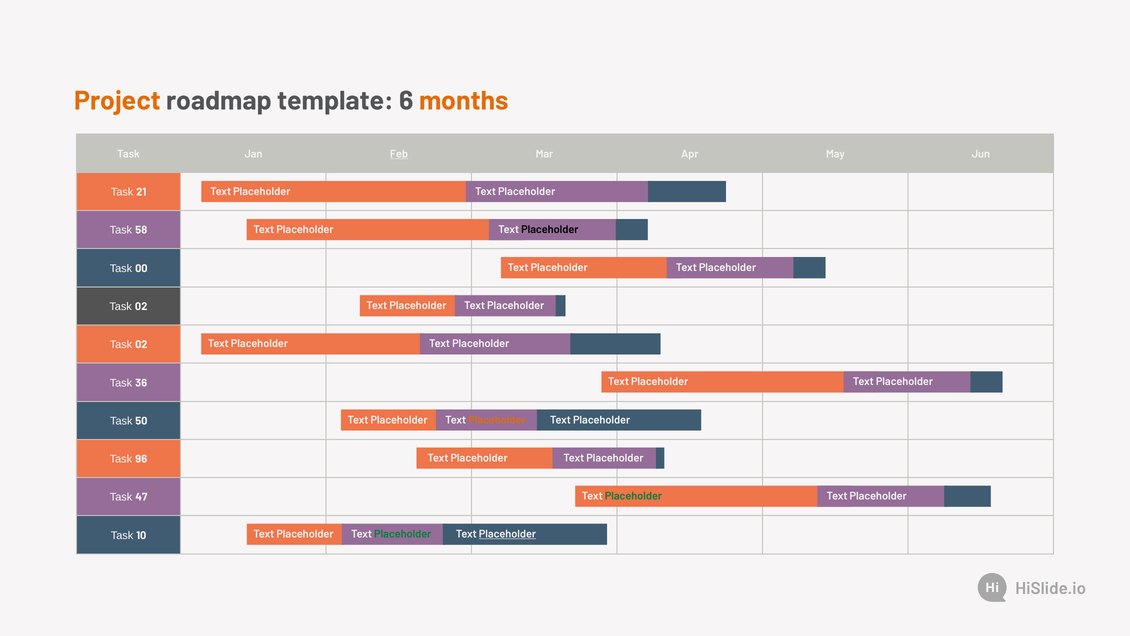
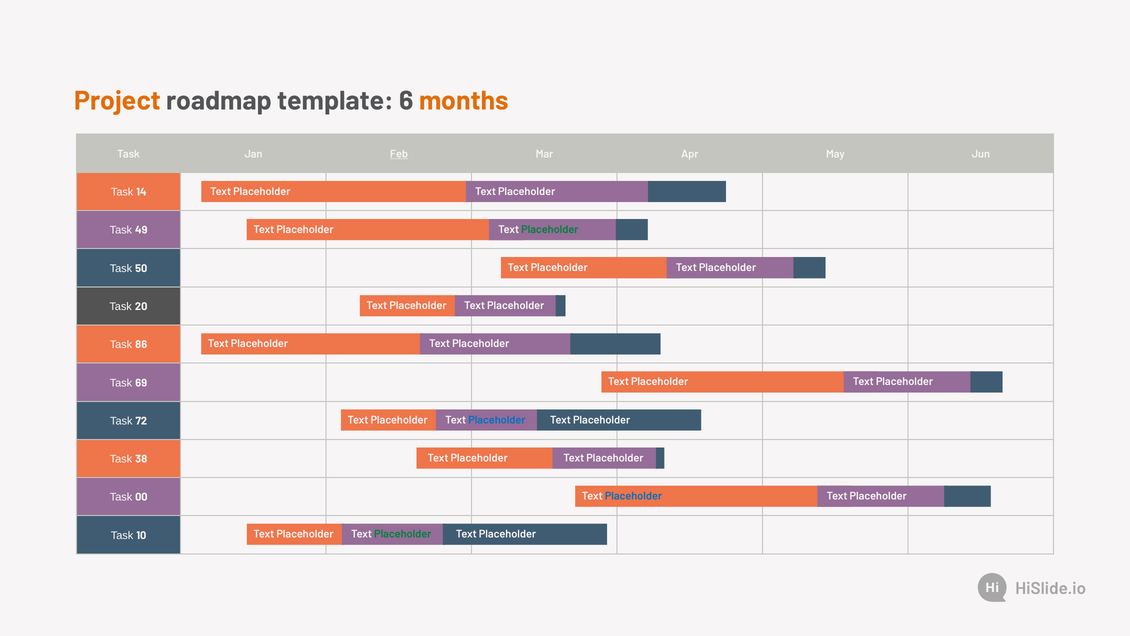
21: 21 -> 14 (141, 192)
Placeholder colour: black -> green (550, 229)
58: 58 -> 49 (141, 230)
00: 00 -> 50 (141, 268)
02: 02 -> 20 (141, 306)
02: 02 -> 86 (141, 345)
36: 36 -> 69 (141, 383)
Placeholder colour: orange -> blue (497, 420)
50: 50 -> 72 (141, 421)
96: 96 -> 38 (141, 459)
Placeholder colour: green -> blue (633, 496)
47: 47 -> 00 (141, 497)
Placeholder underline: present -> none (507, 534)
